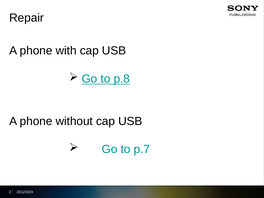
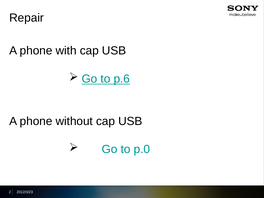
p.8: p.8 -> p.6 (122, 79)
p.7: p.7 -> p.0 (142, 149)
